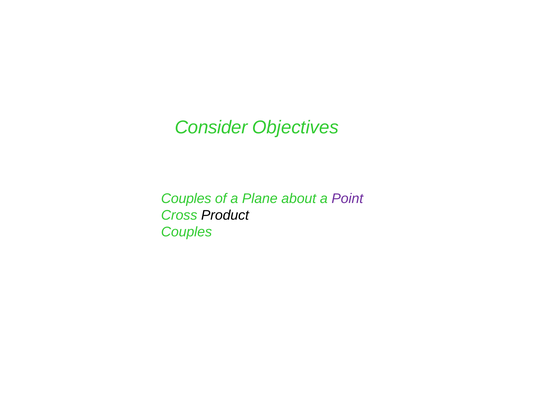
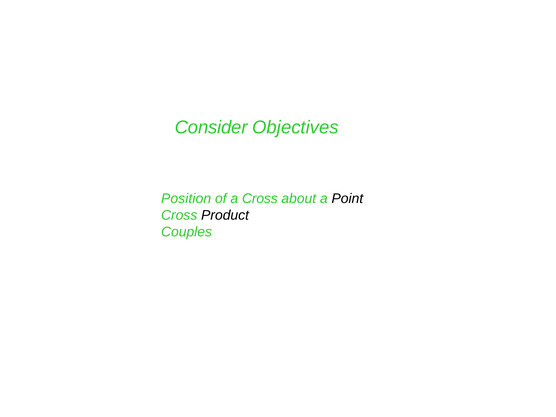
Couples: Couples -> Position (186, 199)
a Plane: Plane -> Cross (260, 199)
Point colour: purple -> black (347, 199)
